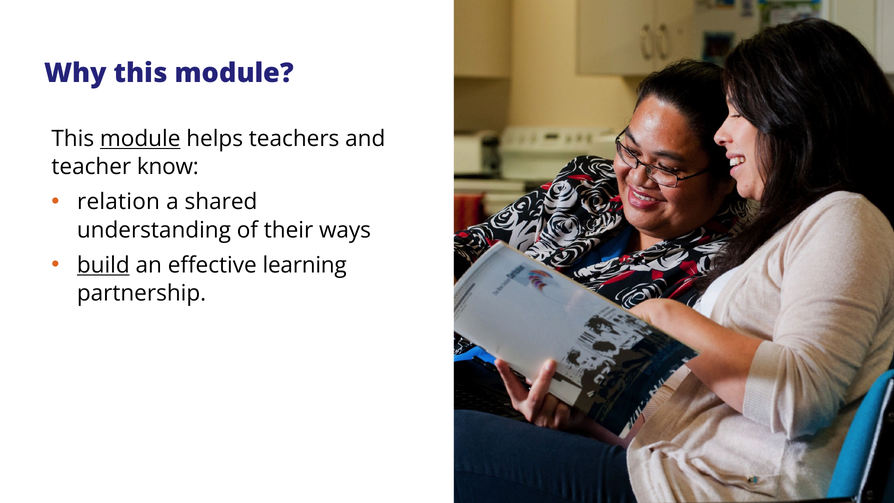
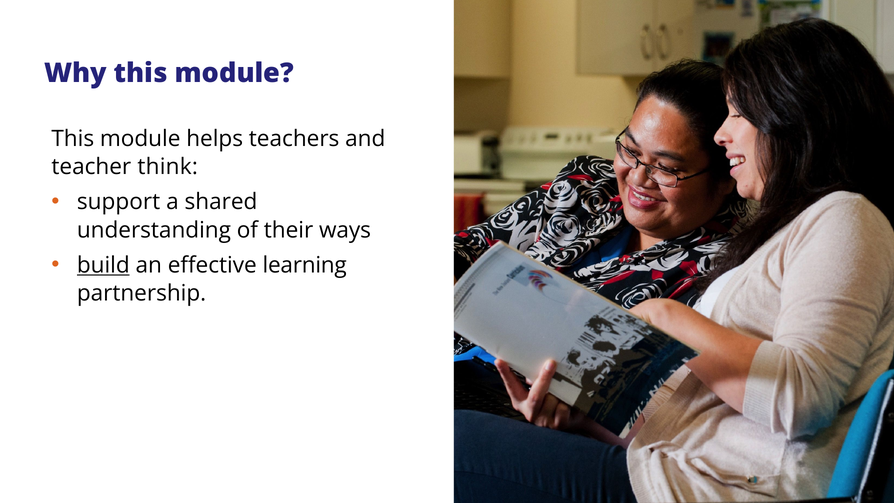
module underline: present -> none (140, 139)
know: know -> think (168, 167)
relation: relation -> support (119, 202)
